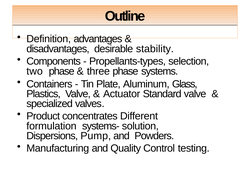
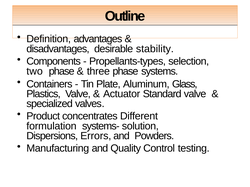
Pump: Pump -> Errors (96, 136)
